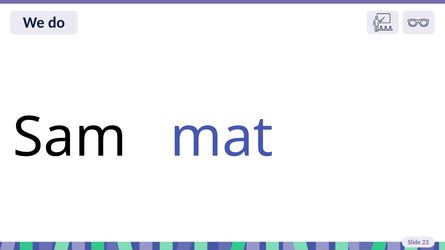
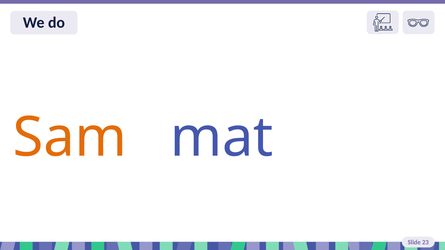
Sam colour: black -> orange (70, 138)
